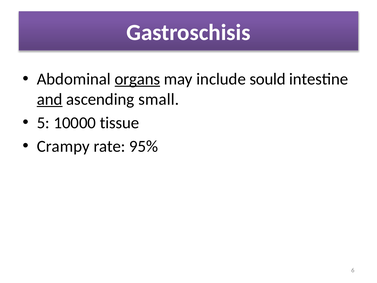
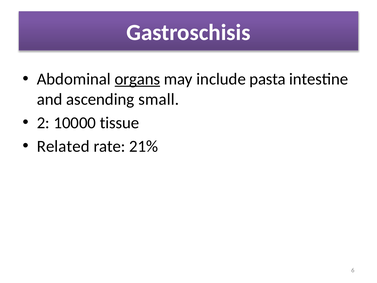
sould: sould -> pasta (268, 79)
and underline: present -> none (50, 99)
5: 5 -> 2 (43, 123)
Crampy: Crampy -> Related (63, 146)
95%: 95% -> 21% (144, 146)
